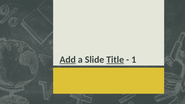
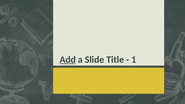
Title underline: present -> none (115, 60)
